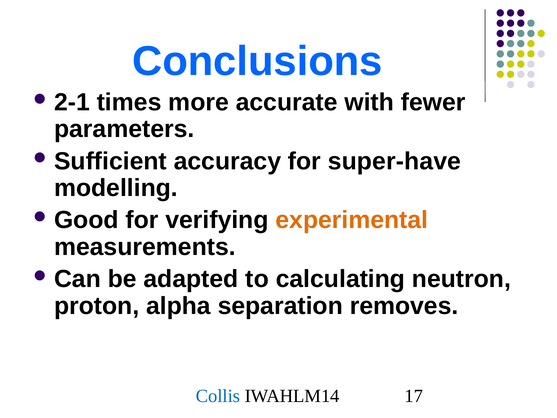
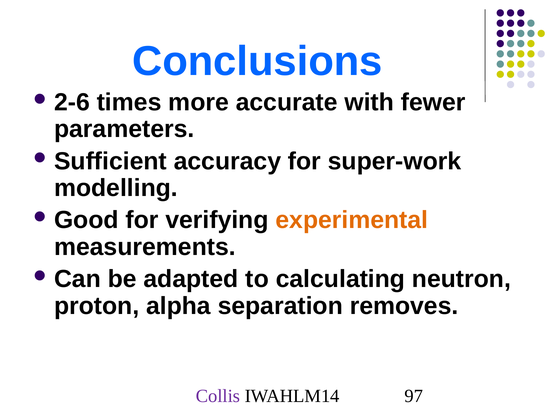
2-1: 2-1 -> 2-6 (72, 102)
super-have: super-have -> super-work (395, 161)
Collis colour: blue -> purple (218, 396)
17: 17 -> 97 (414, 396)
